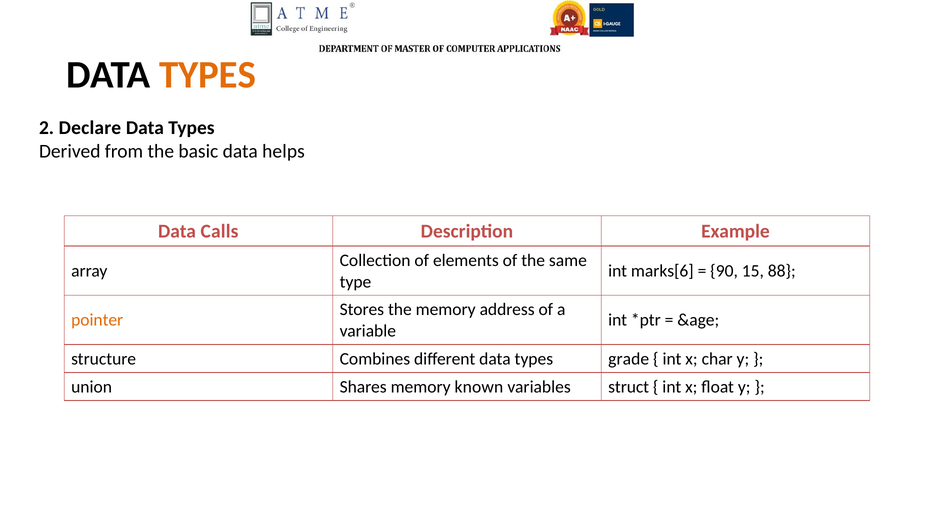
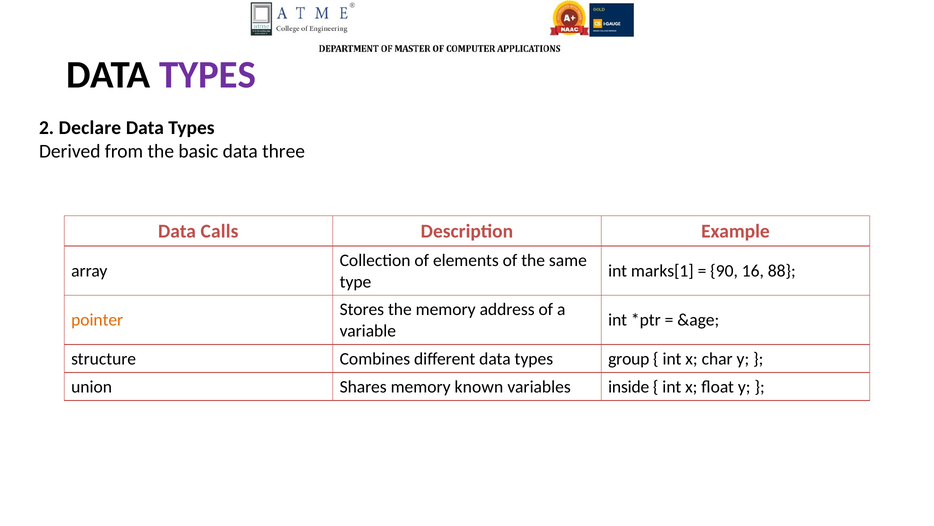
TYPES colour: orange -> purple (208, 75)
helps: helps -> three (284, 151)
marks[6: marks[6 -> marks[1 (662, 271)
15: 15 -> 16 (753, 271)
grade: grade -> group (629, 358)
struct: struct -> inside (629, 386)
